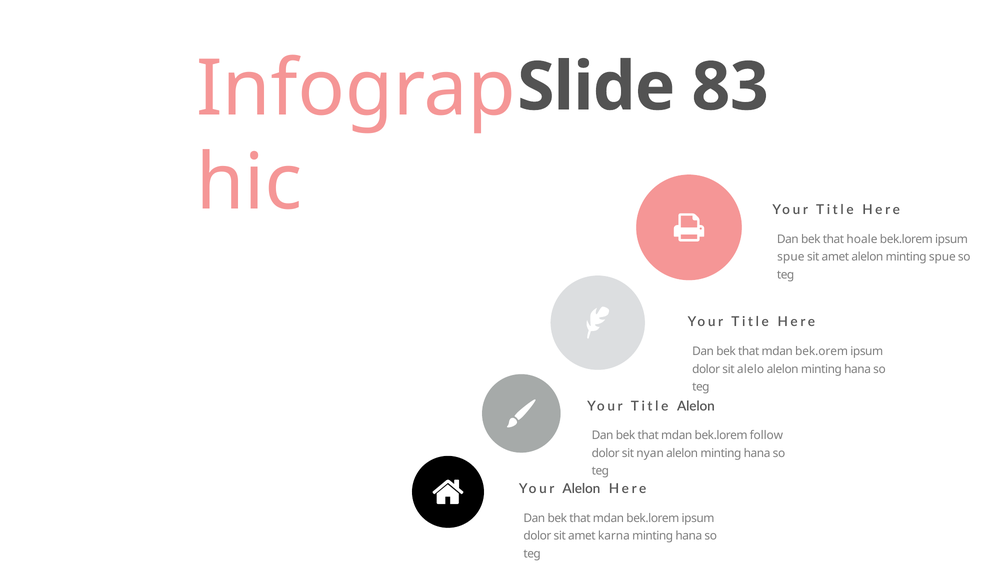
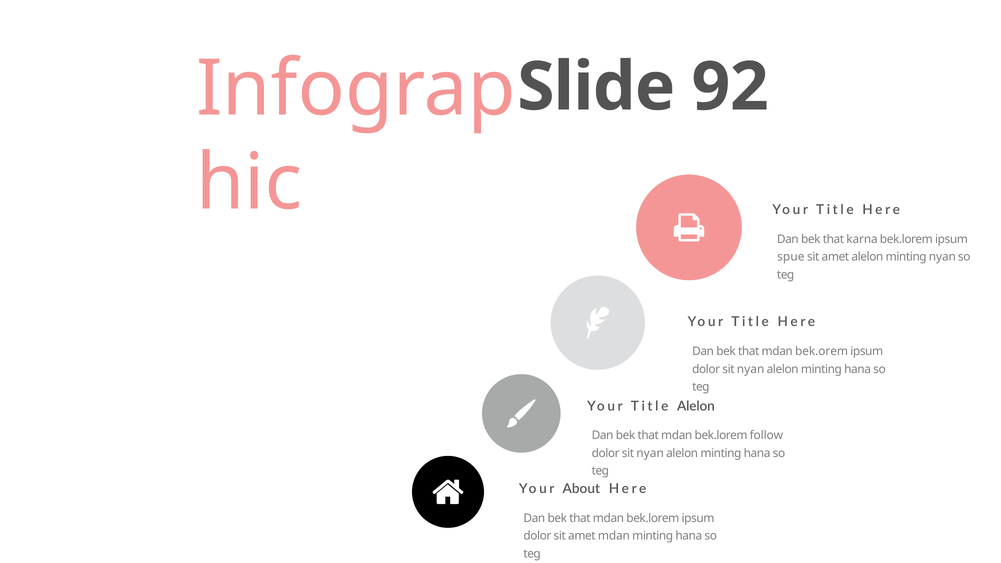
83: 83 -> 92 (730, 87)
hoale: hoale -> karna (862, 239)
minting spue: spue -> nyan (942, 257)
alelo: alelo -> nyan (751, 369)
Your Alelon: Alelon -> About (581, 489)
amet karna: karna -> mdan (614, 536)
